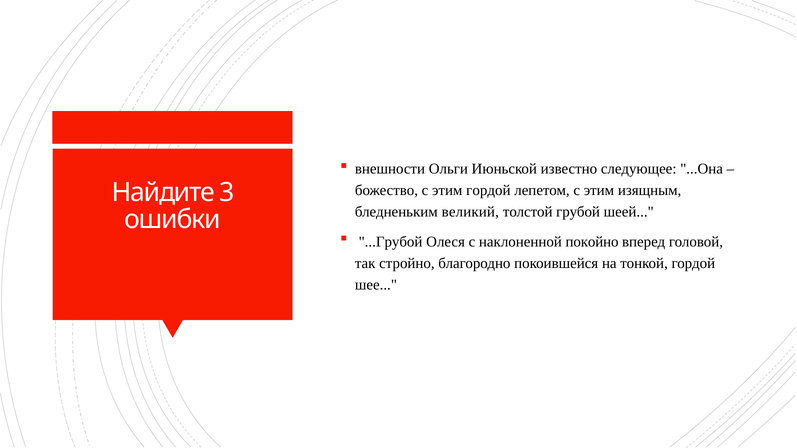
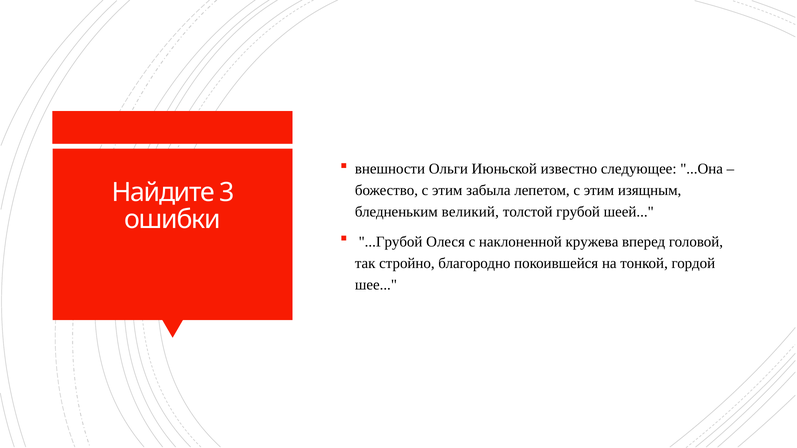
этим гордой: гордой -> забыла (488, 190)
покойно: покойно -> кружева (592, 242)
